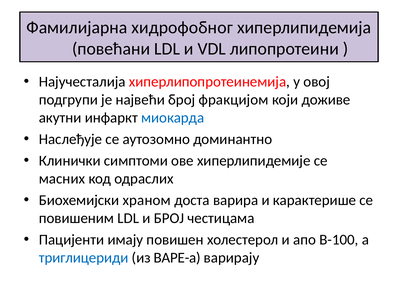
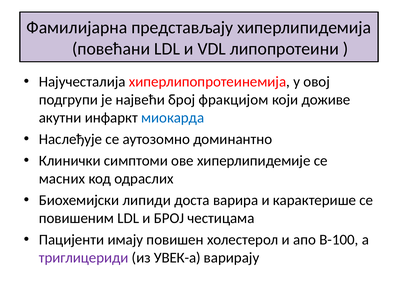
хидрофобног: хидрофобног -> представљају (182, 27)
храном: храном -> липиди (147, 200)
триглицериди colour: blue -> purple (84, 257)
ВАРЕ-a: ВАРЕ-a -> УВЕК-a (177, 257)
